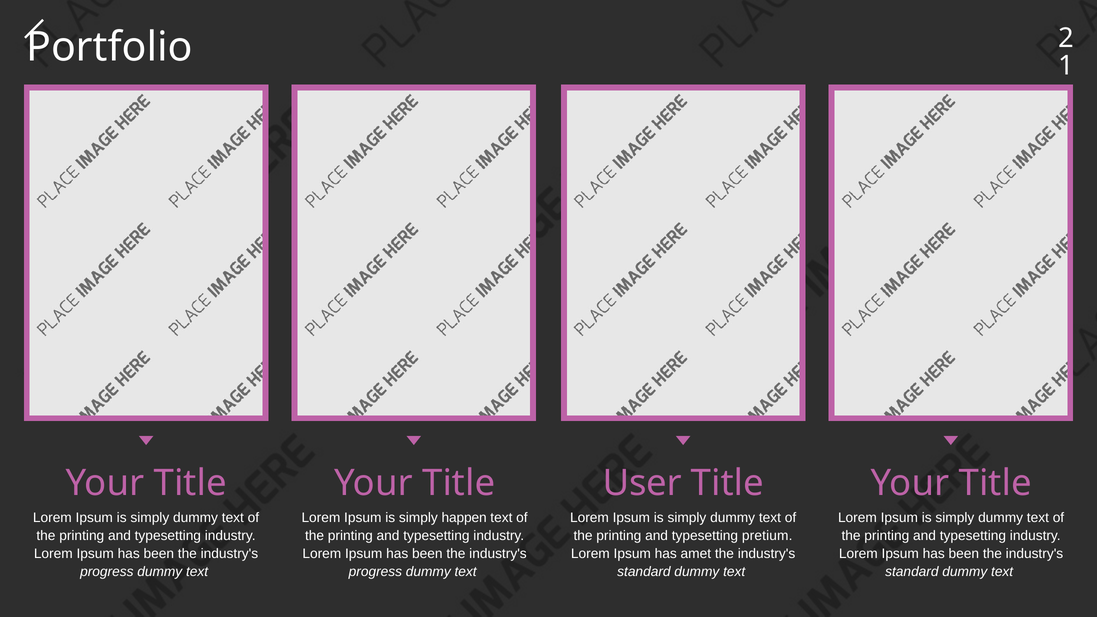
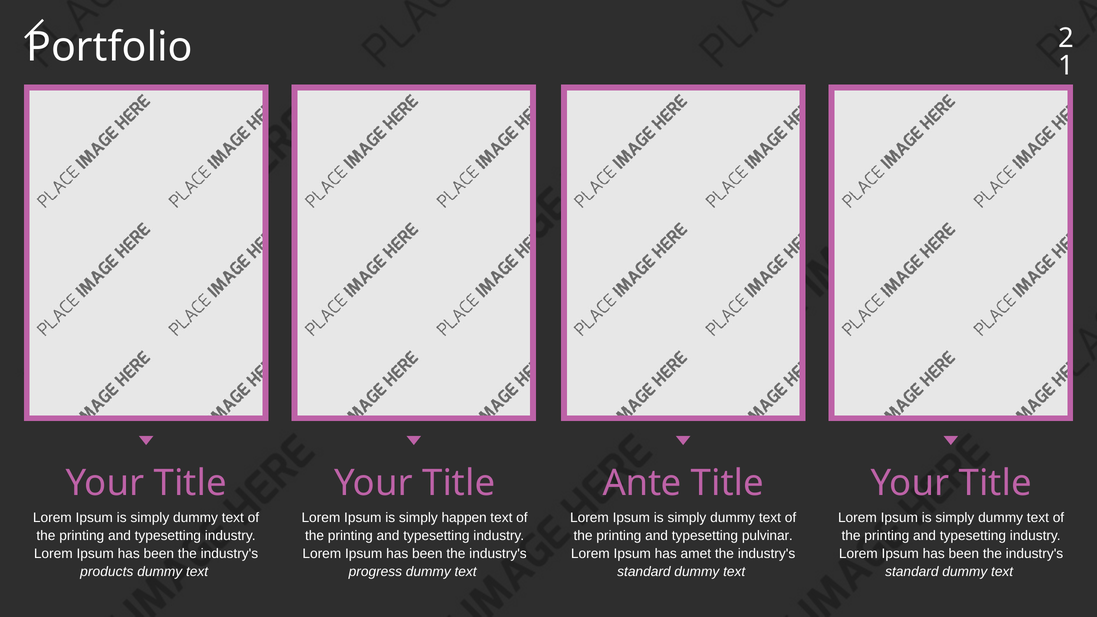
User: User -> Ante (642, 483)
pretium: pretium -> pulvinar (767, 536)
progress: progress -> products (107, 572)
